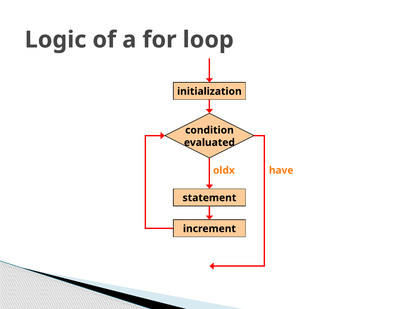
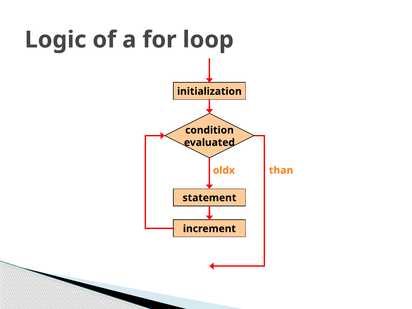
have: have -> than (281, 170)
